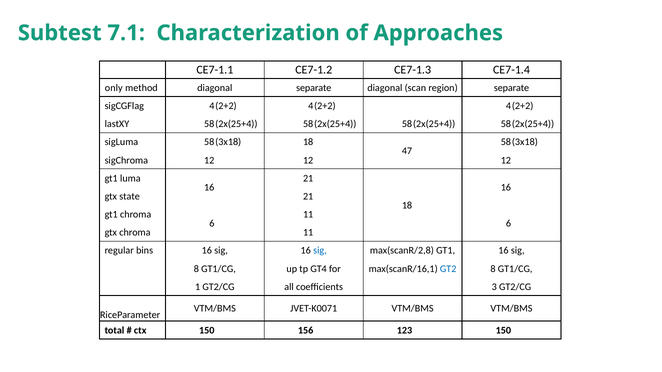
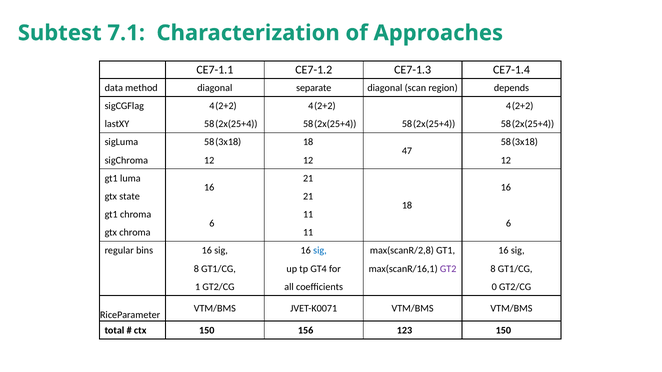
only: only -> data (114, 88)
region separate: separate -> depends (511, 88)
GT2 colour: blue -> purple (448, 269)
3: 3 -> 0 (494, 287)
